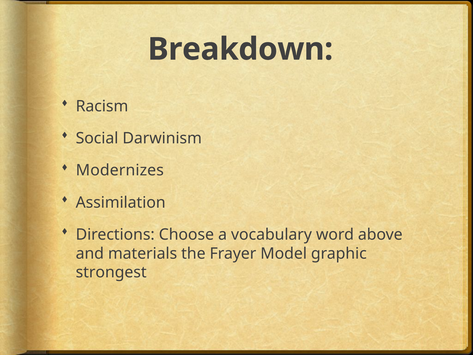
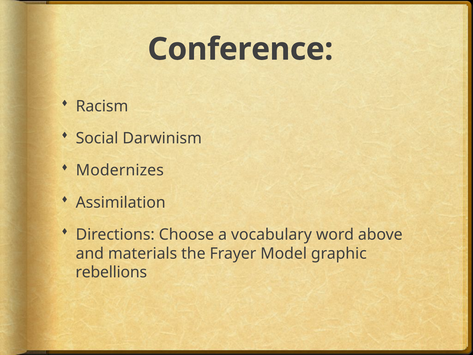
Breakdown: Breakdown -> Conference (240, 49)
strongest: strongest -> rebellions (111, 272)
